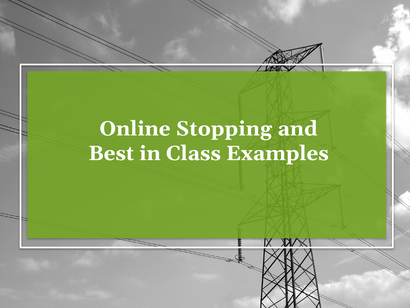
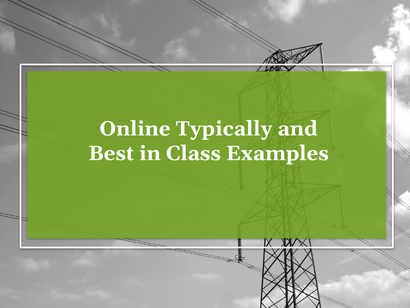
Stopping: Stopping -> Typically (224, 129)
